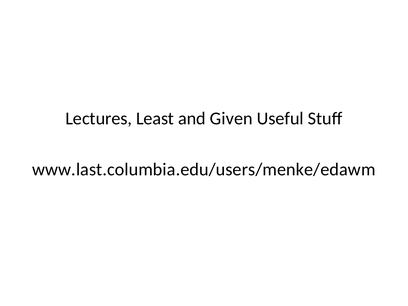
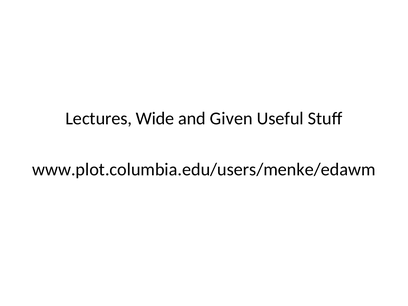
Least: Least -> Wide (155, 119)
www.last.columbia.edu/users/menke/edawm: www.last.columbia.edu/users/menke/edawm -> www.plot.columbia.edu/users/menke/edawm (204, 170)
